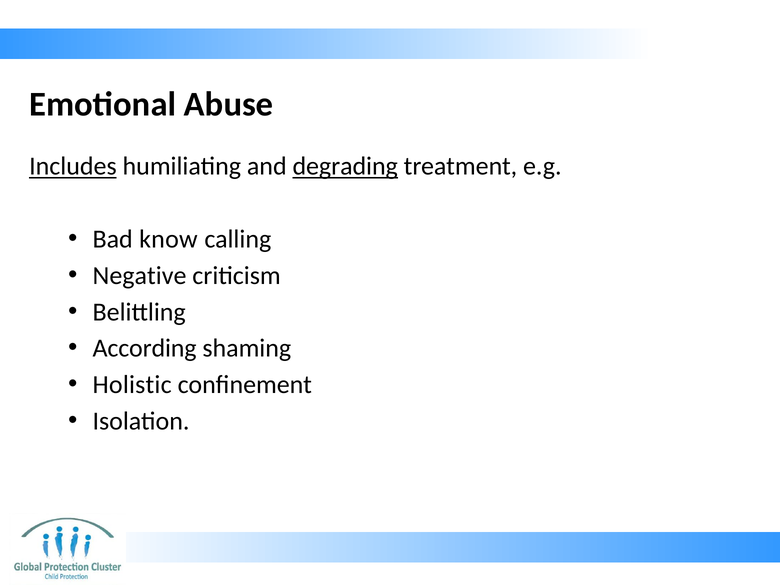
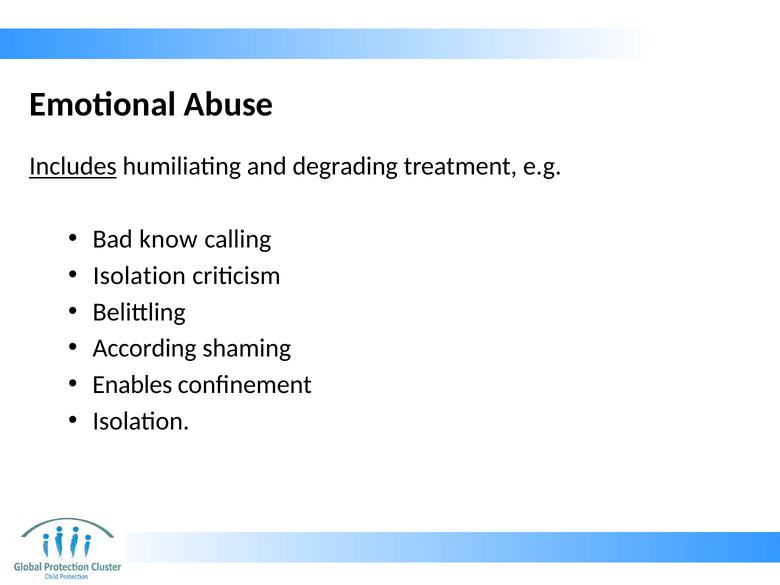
degrading underline: present -> none (345, 166)
Negative: Negative -> Isolation (139, 276)
Holistic: Holistic -> Enables (132, 385)
